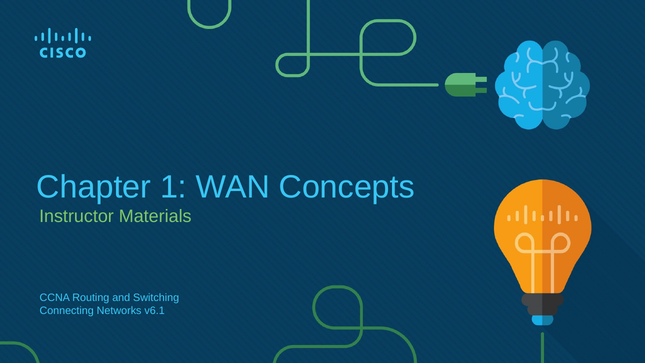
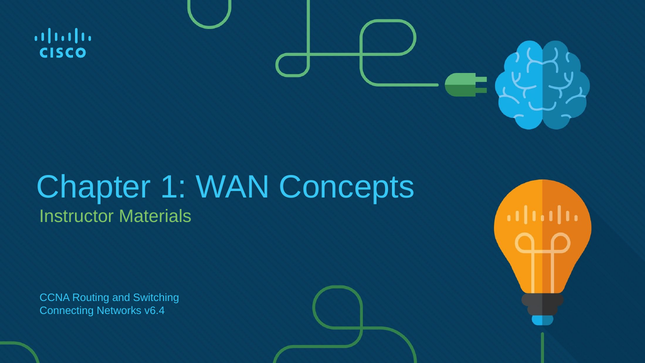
v6.1: v6.1 -> v6.4 (155, 310)
